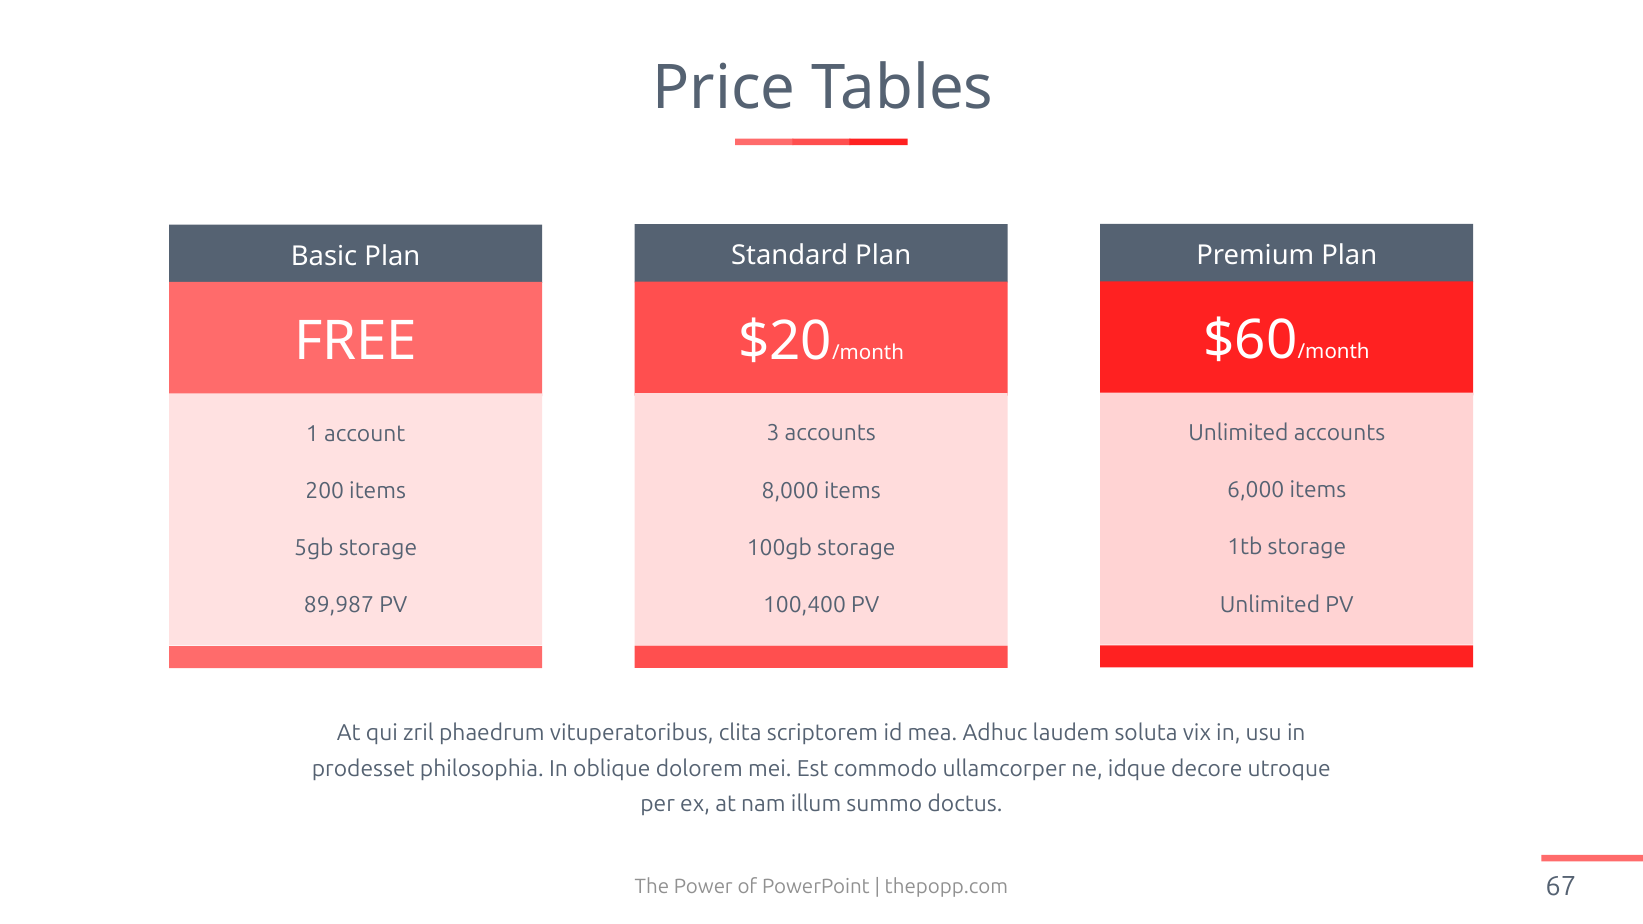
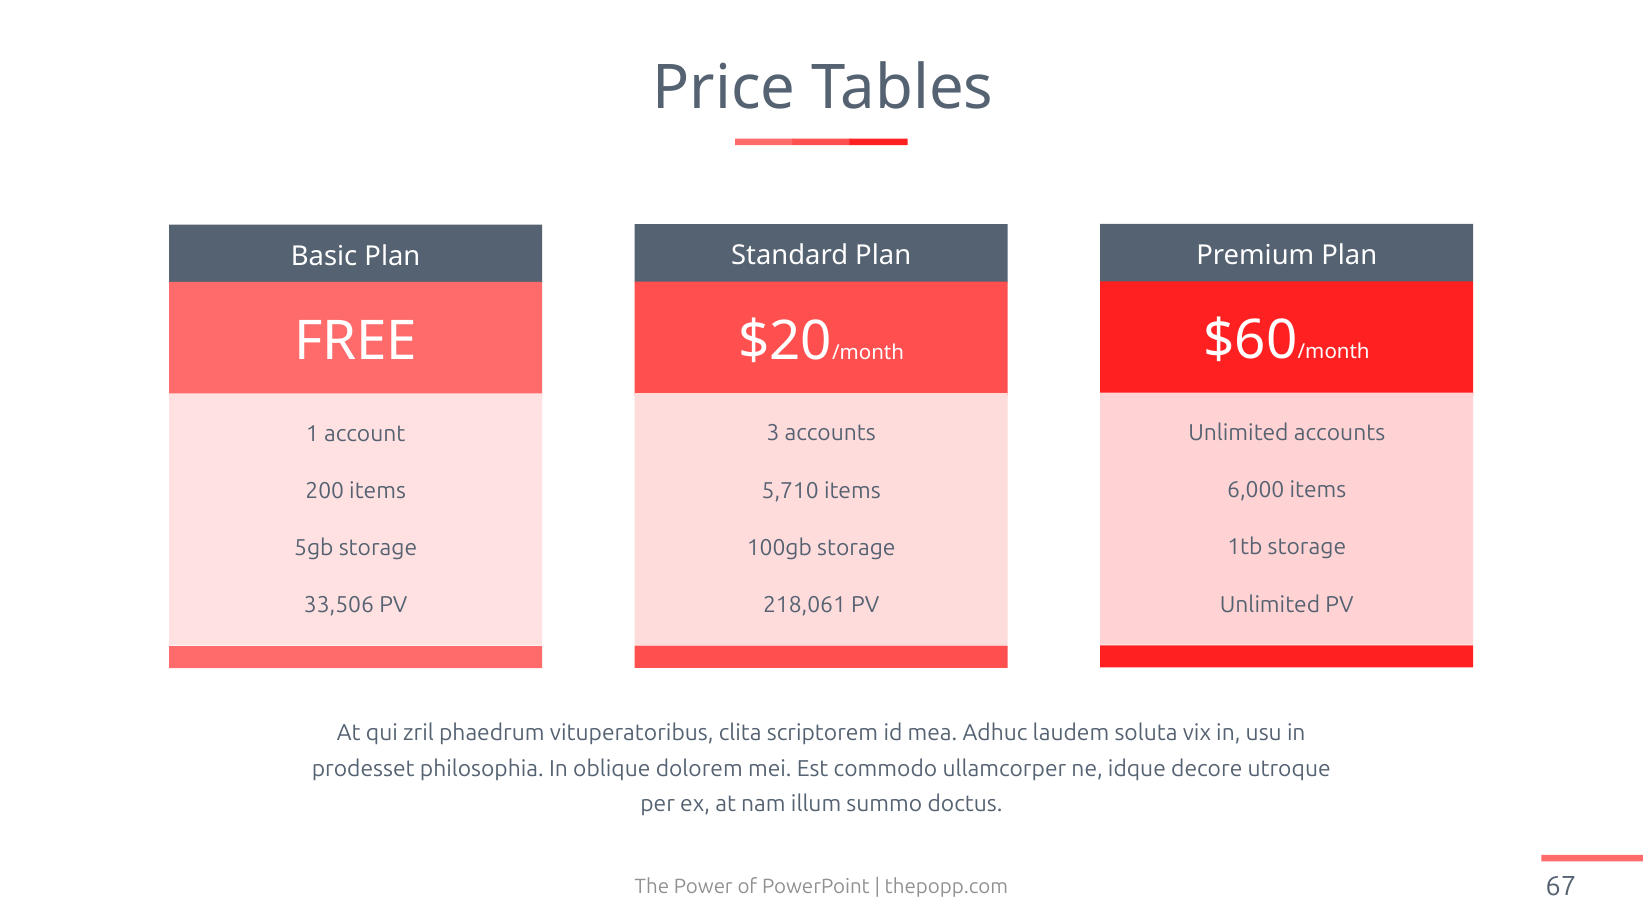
8,000: 8,000 -> 5,710 (790, 491)
100,400: 100,400 -> 218,061 (805, 605)
89,987: 89,987 -> 33,506 (339, 605)
